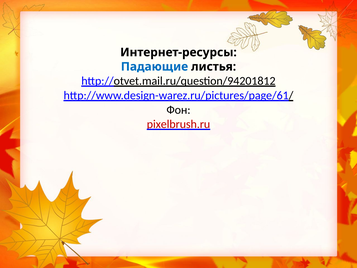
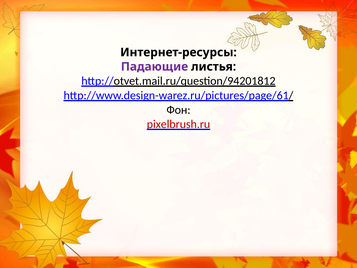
Падающие colour: blue -> purple (154, 67)
